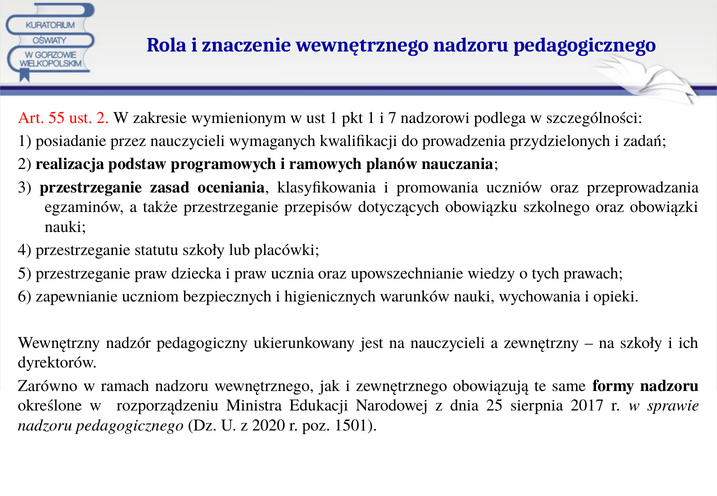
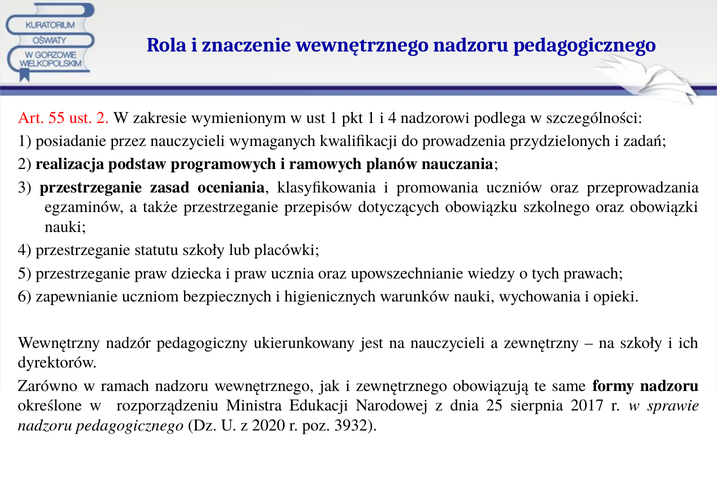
i 7: 7 -> 4 (392, 118)
1501: 1501 -> 3932 (356, 426)
